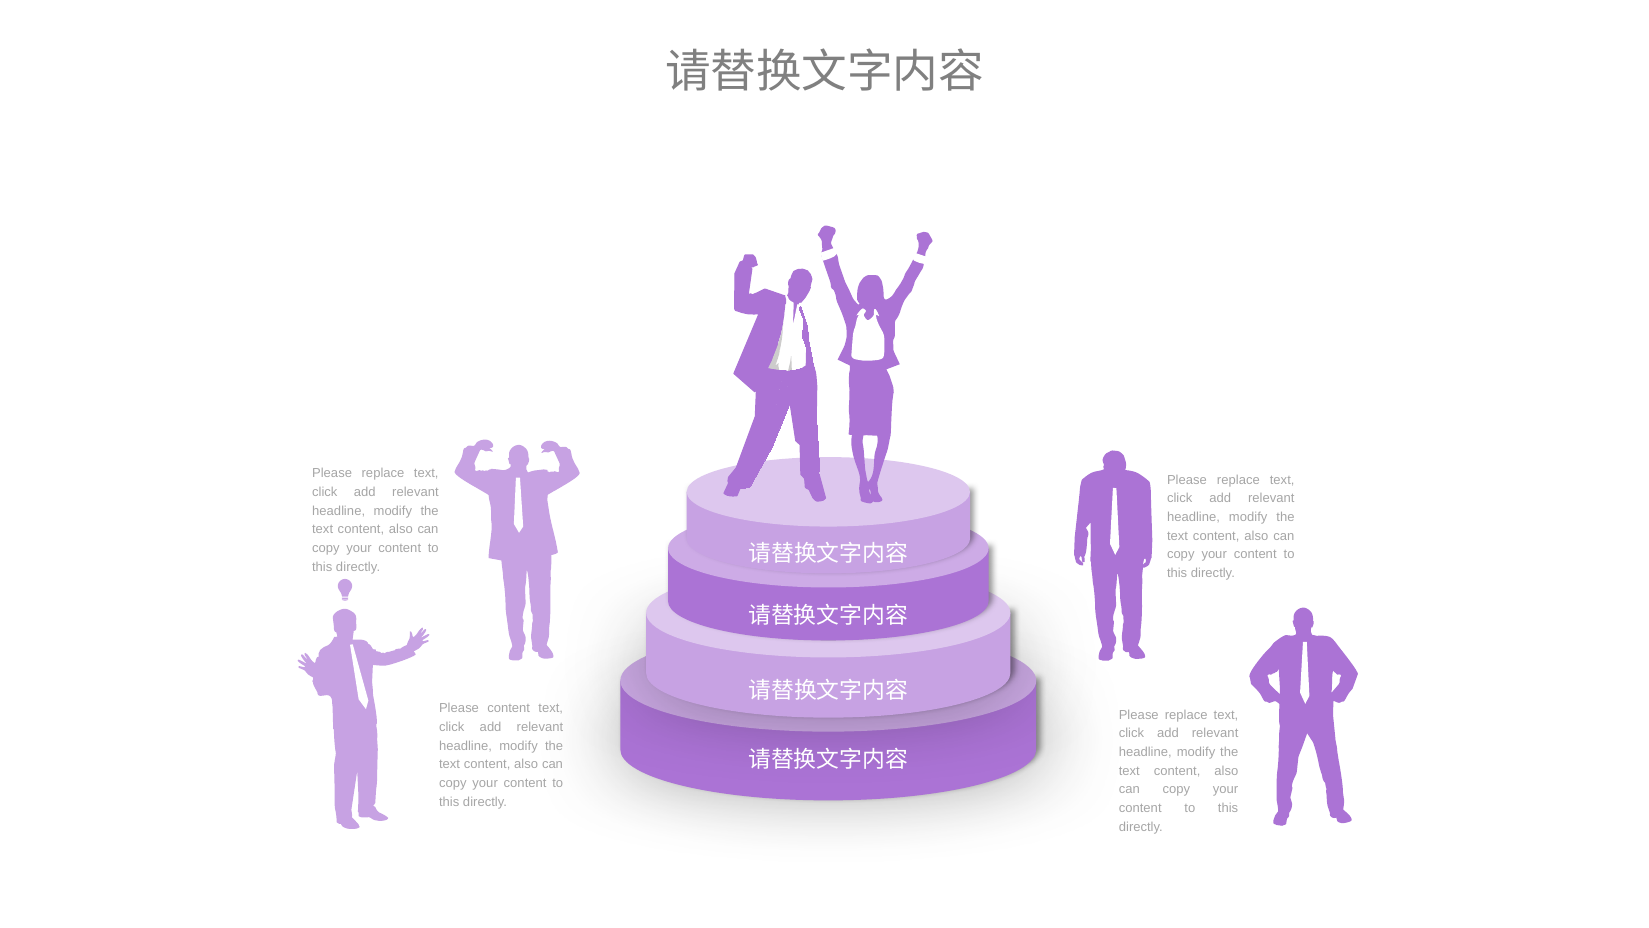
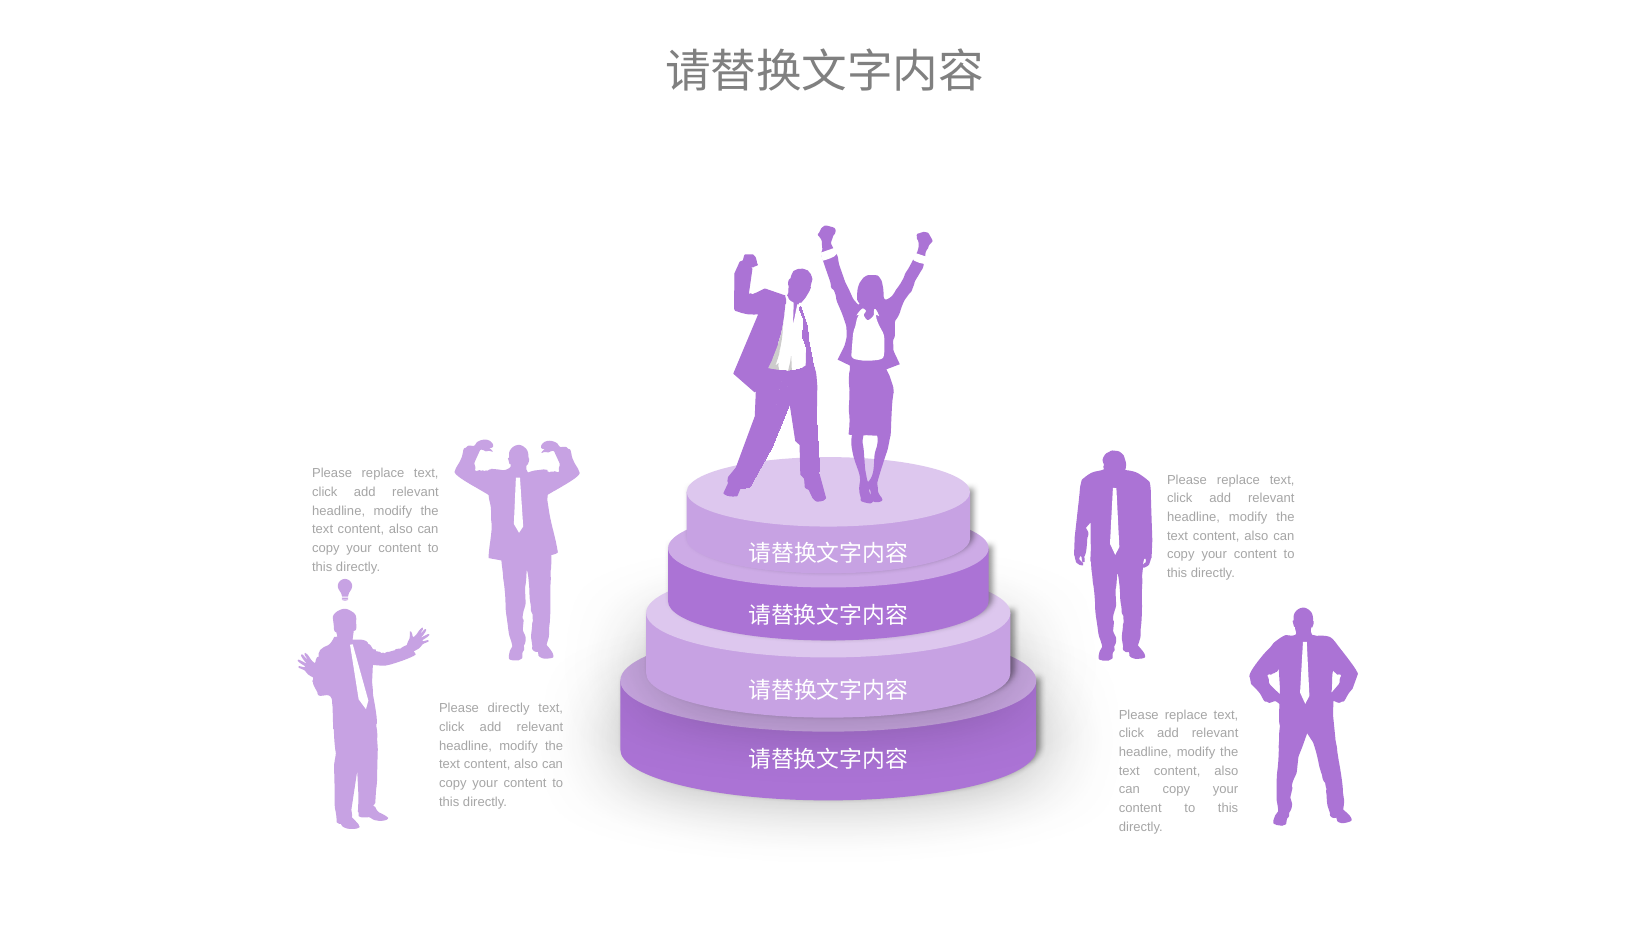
Please content: content -> directly (509, 708)
